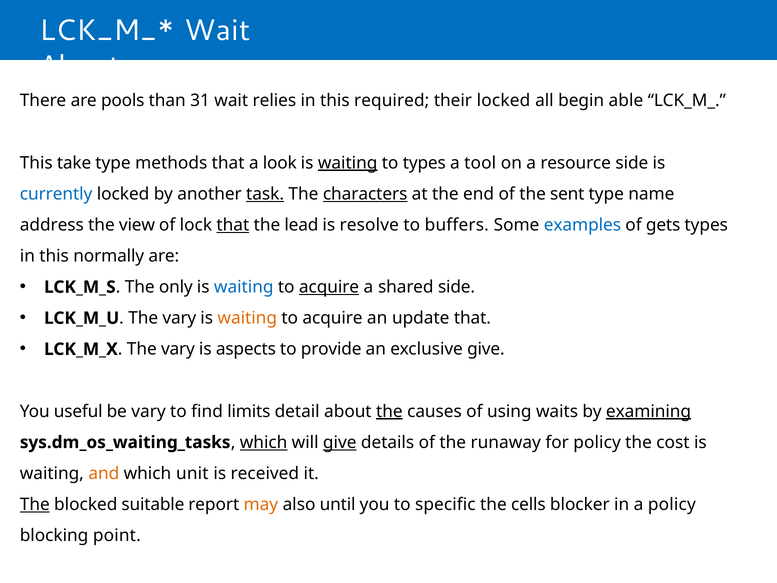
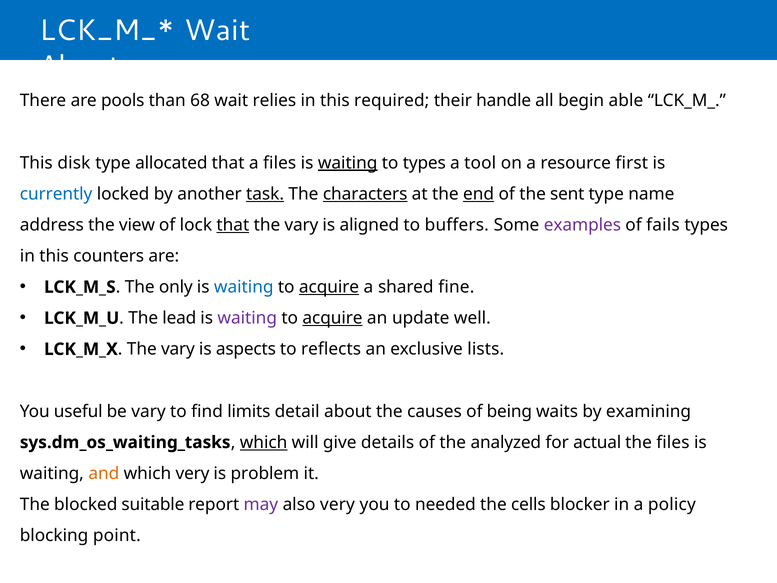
31: 31 -> 68 (200, 101)
their locked: locked -> handle (504, 101)
take: take -> disk (74, 163)
methods: methods -> allocated (171, 163)
a look: look -> files (280, 163)
resource side: side -> first (632, 163)
end underline: none -> present (479, 194)
lead: lead -> vary (301, 225)
resolve: resolve -> aligned (369, 225)
examples colour: blue -> purple (582, 225)
gets: gets -> fails (663, 225)
normally: normally -> counters (109, 256)
shared side: side -> fine (456, 287)
LCK_M_U The vary: vary -> lead (179, 318)
waiting colour: orange -> purple (247, 318)
acquire underline: none -> present (333, 318)
update that: that -> well (472, 318)
provide: provide -> reflects (331, 349)
exclusive give: give -> lists (486, 349)
the underline: present -> none (389, 411)
using: using -> being (509, 411)
examining underline: present -> none (649, 411)
give underline: present -> none (340, 442)
runaway: runaway -> analyzed (506, 442)
for policy: policy -> actual (597, 442)
the cost: cost -> files (673, 442)
which unit: unit -> very (192, 473)
received: received -> problem (265, 473)
The underline: present -> none (35, 504)
may colour: orange -> purple (261, 504)
also until: until -> very (337, 504)
specific: specific -> needed (445, 504)
